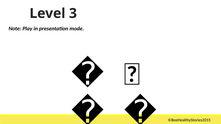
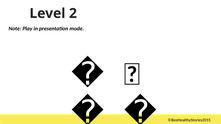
3: 3 -> 2 (73, 13)
